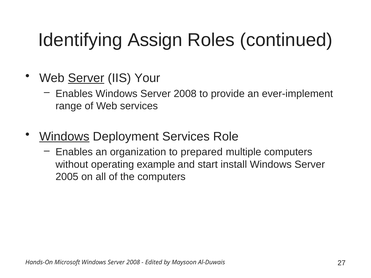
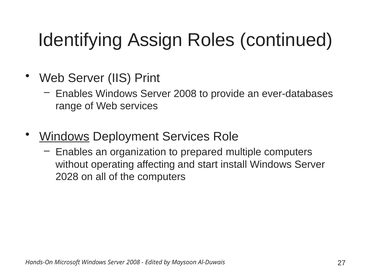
Server underline: present -> none (86, 78)
Your: Your -> Print (147, 78)
ever-implement: ever-implement -> ever-databases (297, 94)
example: example -> affecting (156, 165)
2005: 2005 -> 2028 (67, 177)
